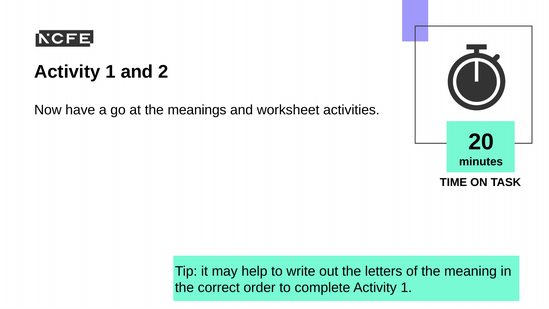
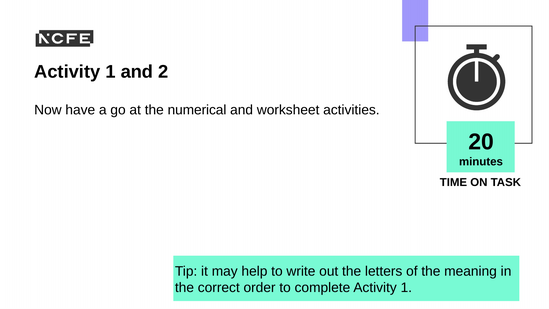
meanings: meanings -> numerical (197, 110)
